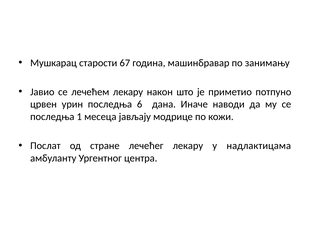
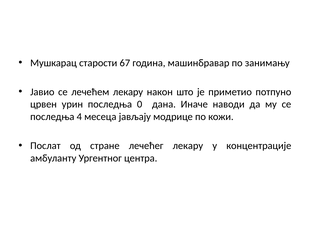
6: 6 -> 0 (140, 104)
1: 1 -> 4 (79, 116)
надлактицама: надлактицама -> концентрације (259, 145)
